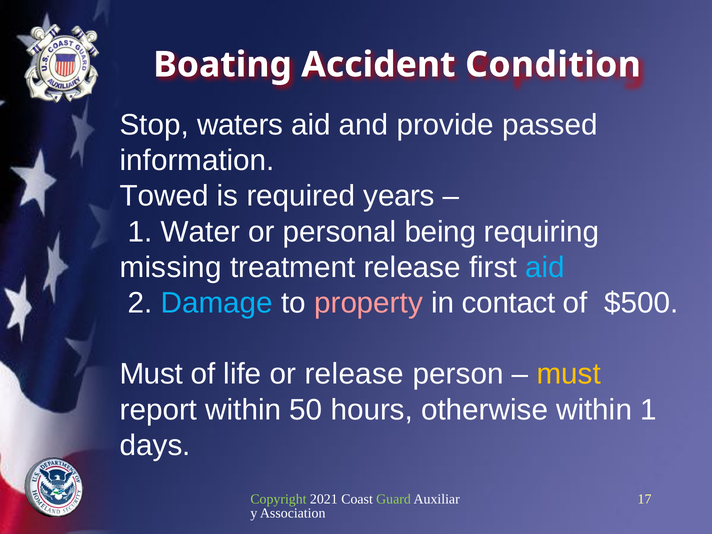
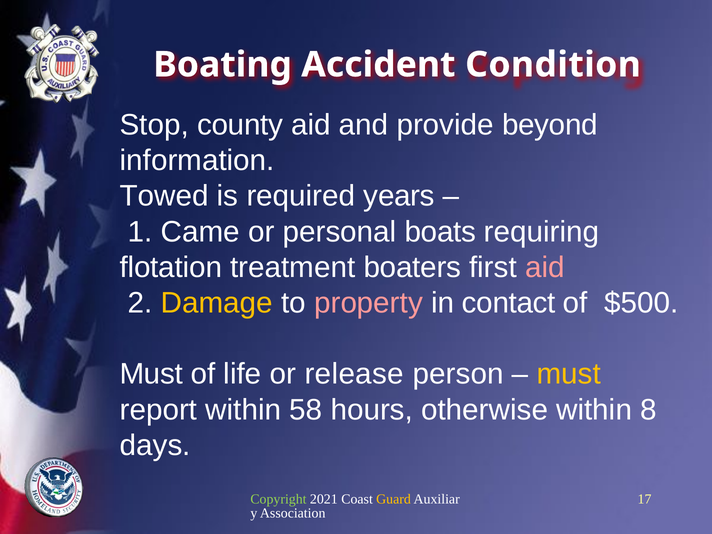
waters: waters -> county (240, 125)
passed: passed -> beyond (550, 125)
Water: Water -> Came (200, 232)
being: being -> boats (440, 232)
missing: missing -> flotation (171, 267)
treatment release: release -> boaters (412, 267)
aid colour: light blue -> pink (545, 267)
Damage colour: light blue -> yellow (217, 303)
50: 50 -> 58 (306, 410)
within 1: 1 -> 8 (648, 410)
Guard colour: light green -> yellow (394, 499)
